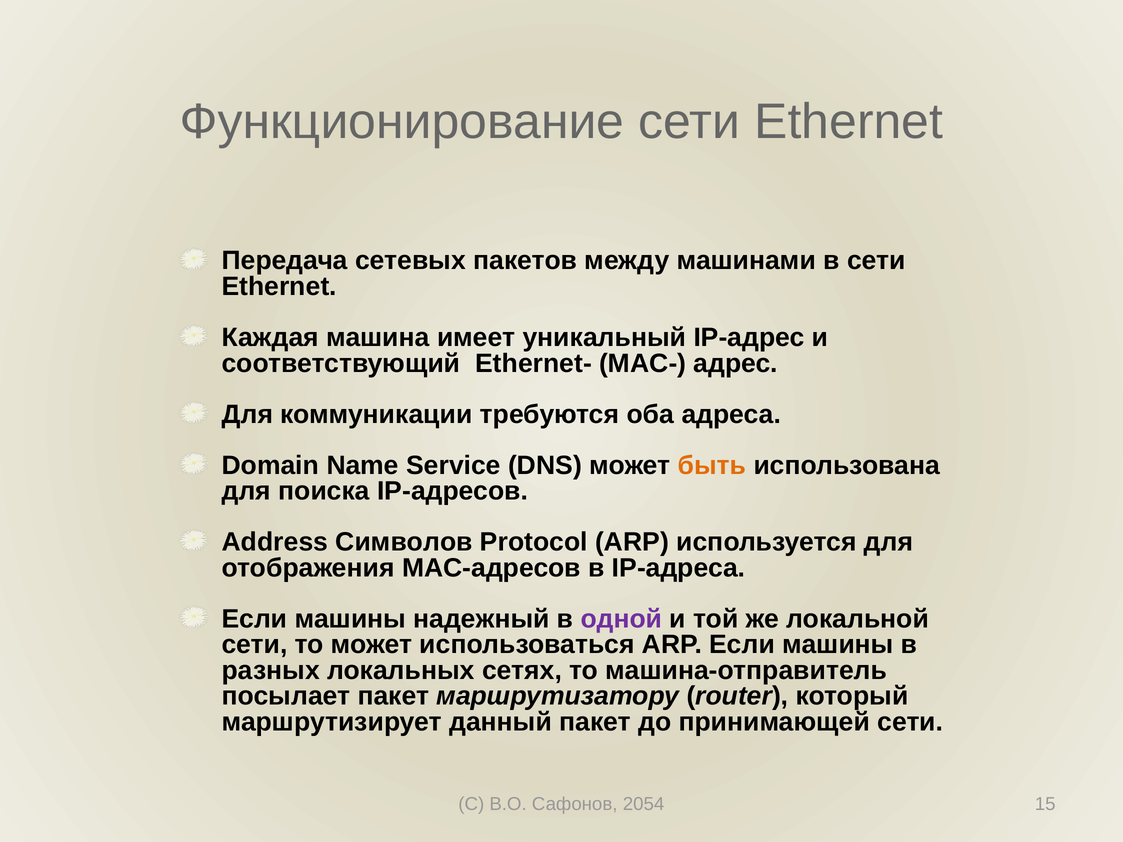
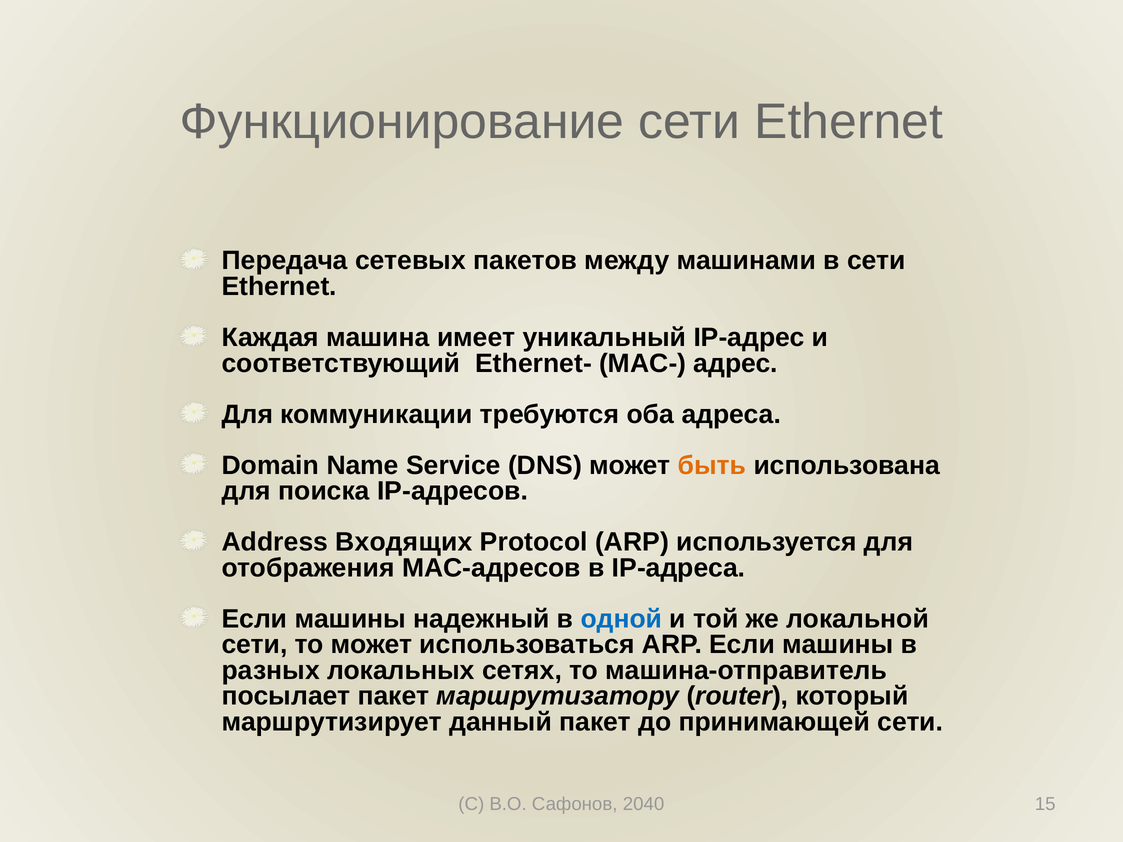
Символов: Символов -> Входящих (404, 542)
одной colour: purple -> blue (621, 619)
2054: 2054 -> 2040 (644, 804)
